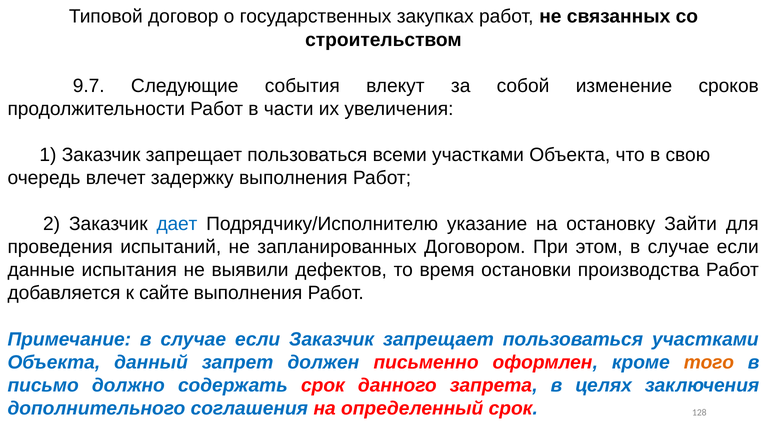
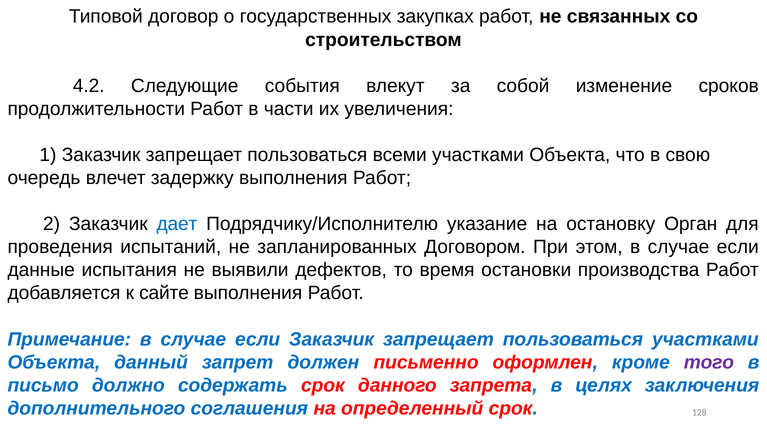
9.7: 9.7 -> 4.2 (89, 86)
Зайти: Зайти -> Орган (691, 224)
того colour: orange -> purple (709, 362)
